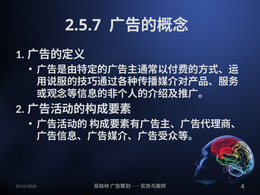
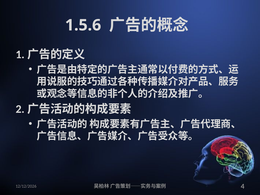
2.5.7: 2.5.7 -> 1.5.6 (83, 25)
